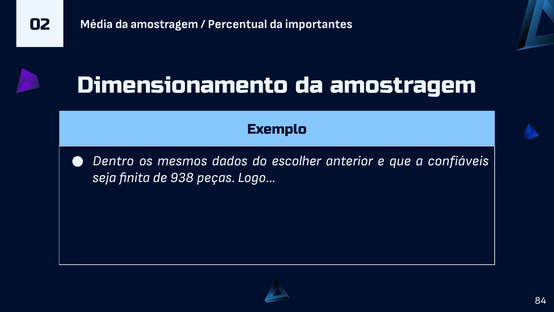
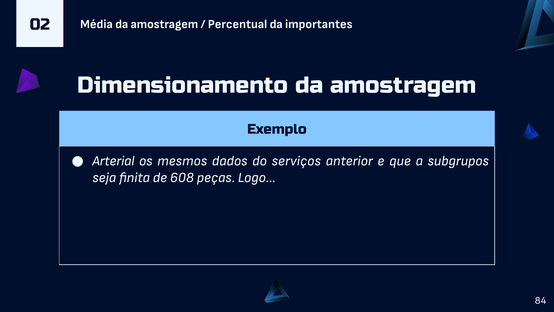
Dentro: Dentro -> Arterial (113, 161)
escolher: escolher -> serviços (296, 161)
confiáveis: confiáveis -> subgrupos (458, 161)
938: 938 -> 608 (182, 177)
